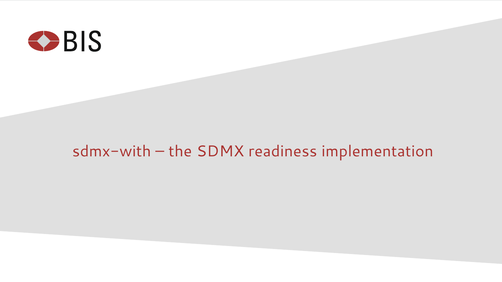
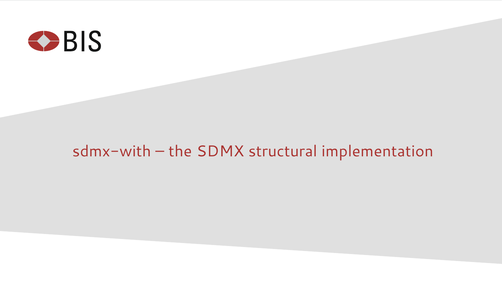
readiness: readiness -> structural (283, 152)
